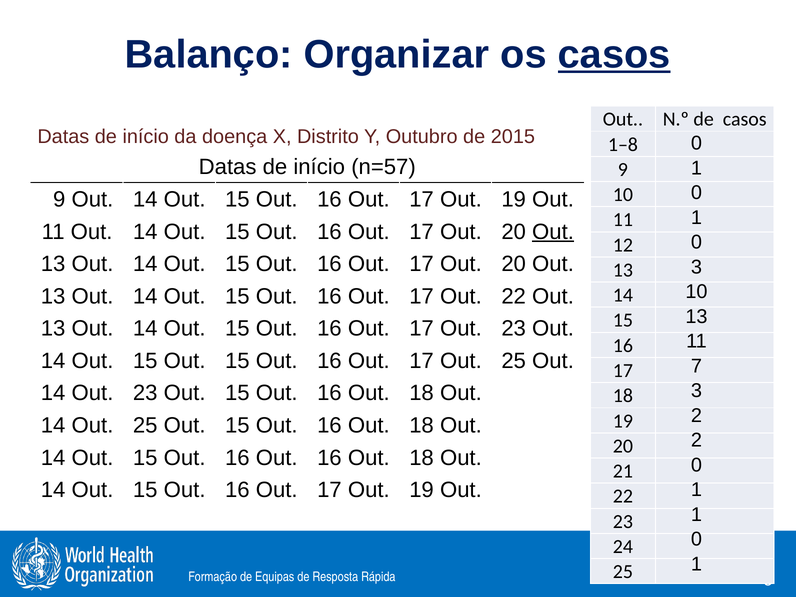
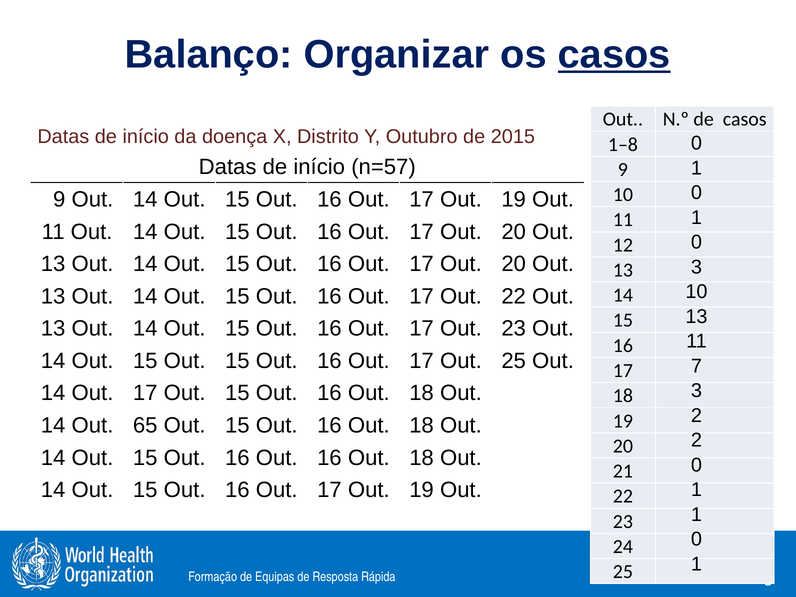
Out underline: present -> none (553, 232)
14 Out 23: 23 -> 17 (145, 393)
14 Out 25: 25 -> 65 (145, 425)
